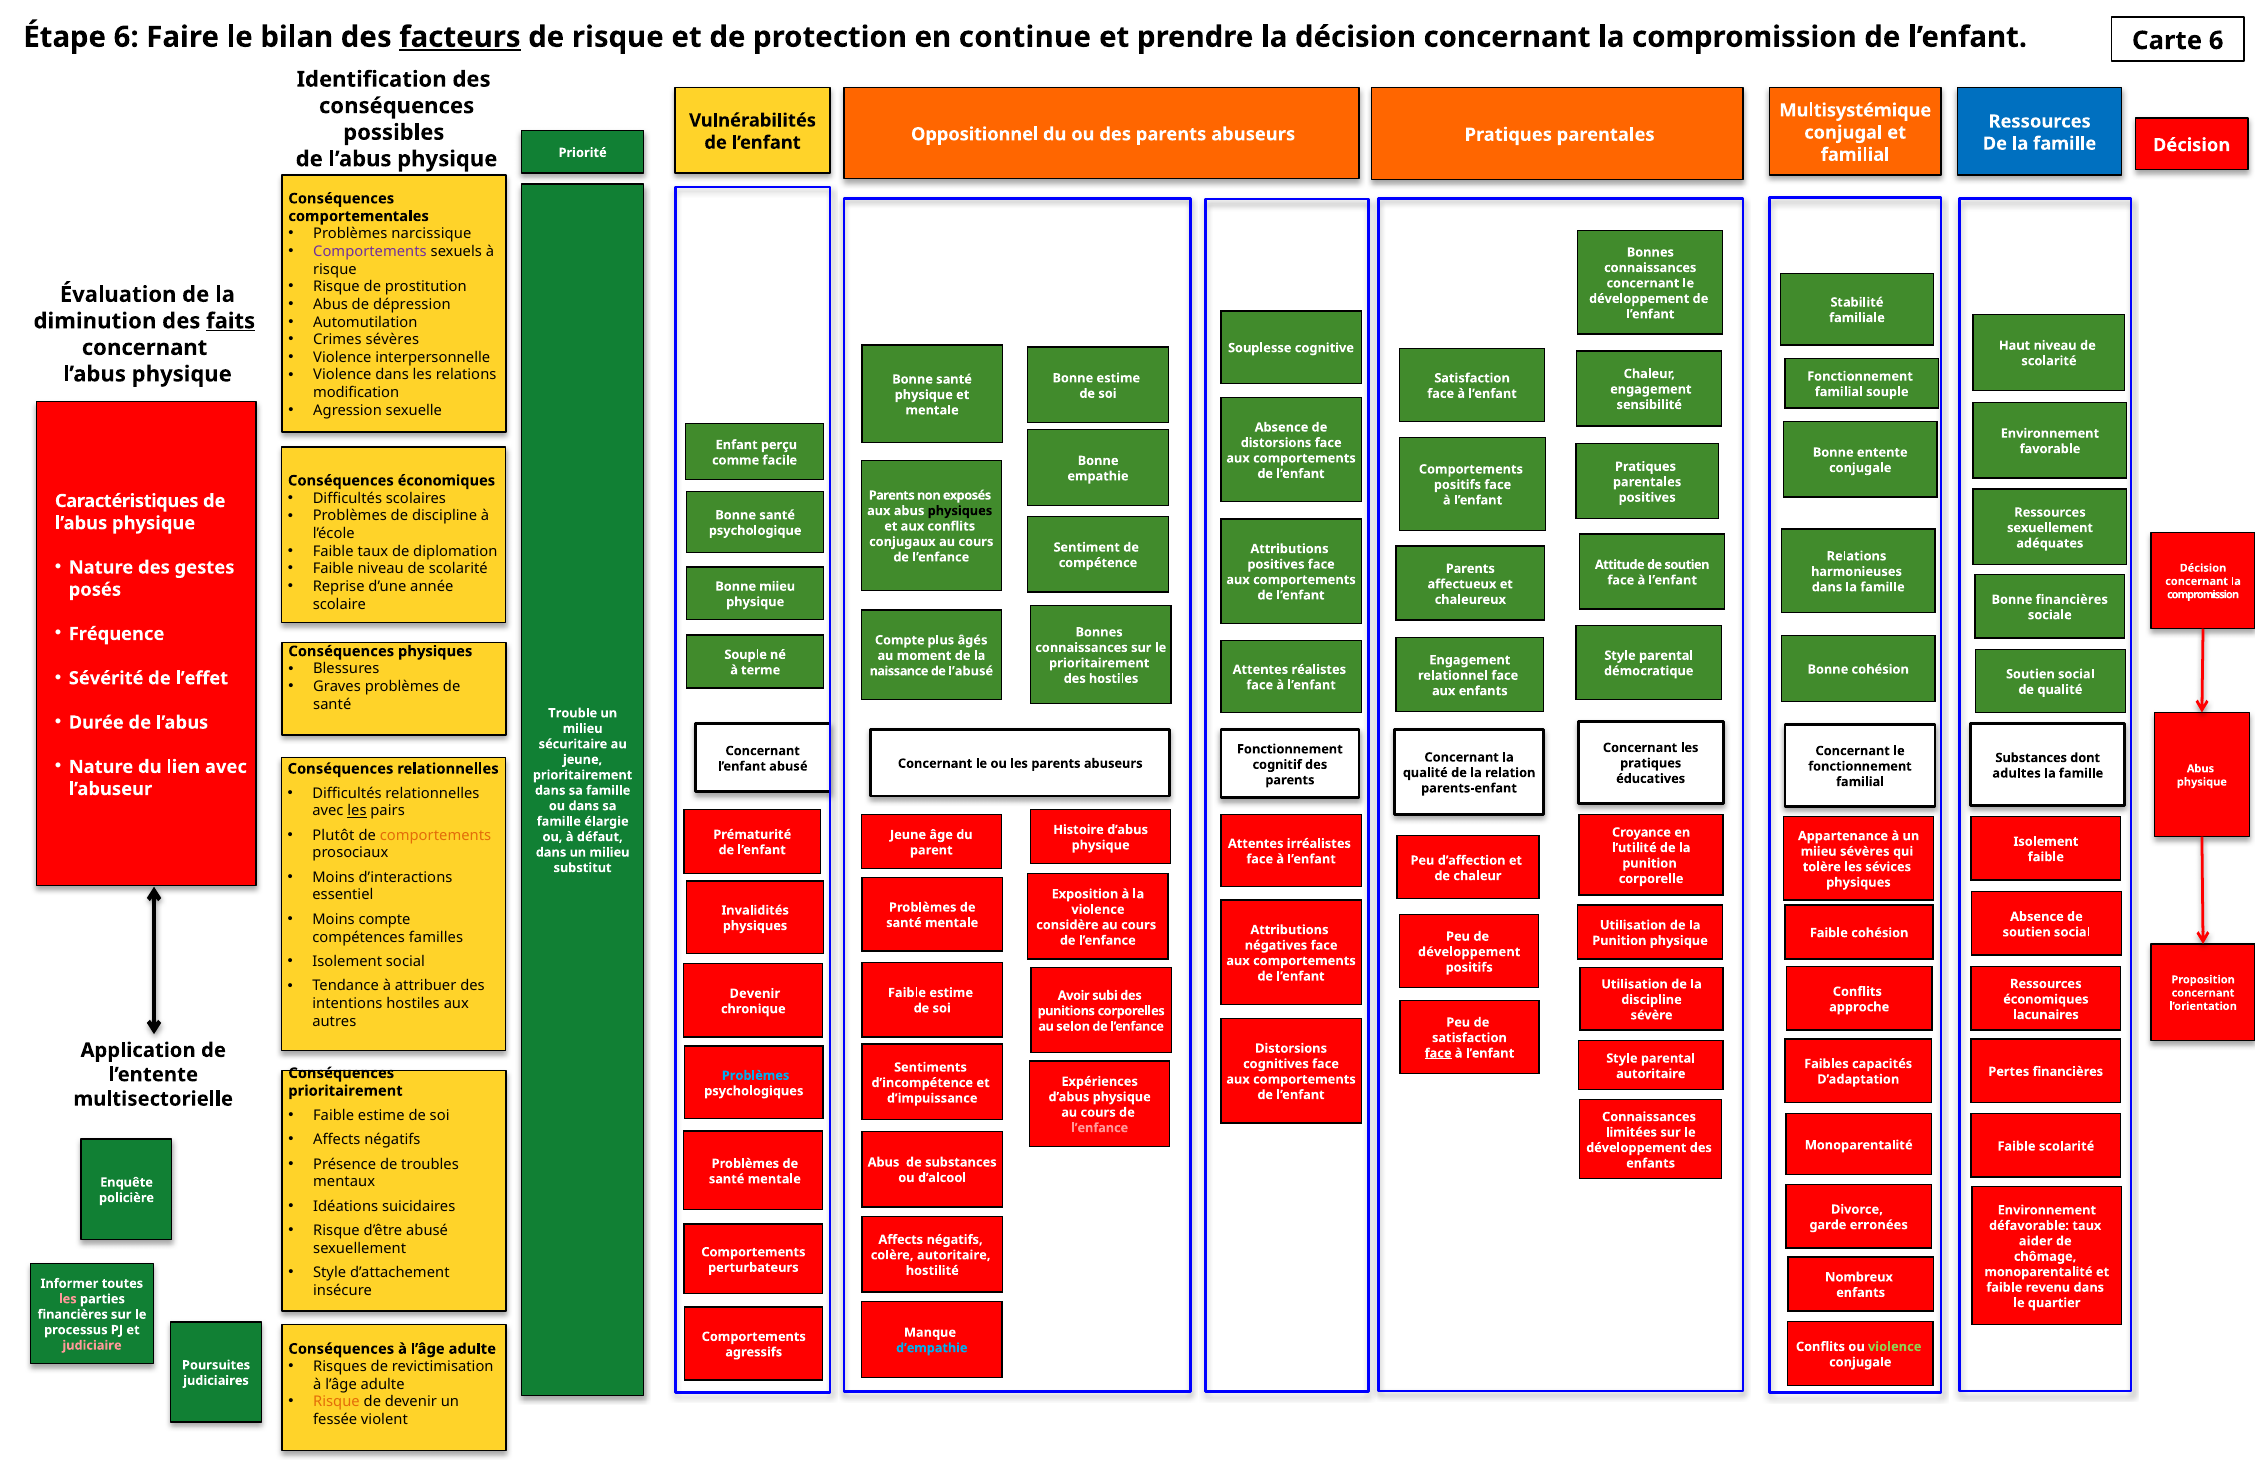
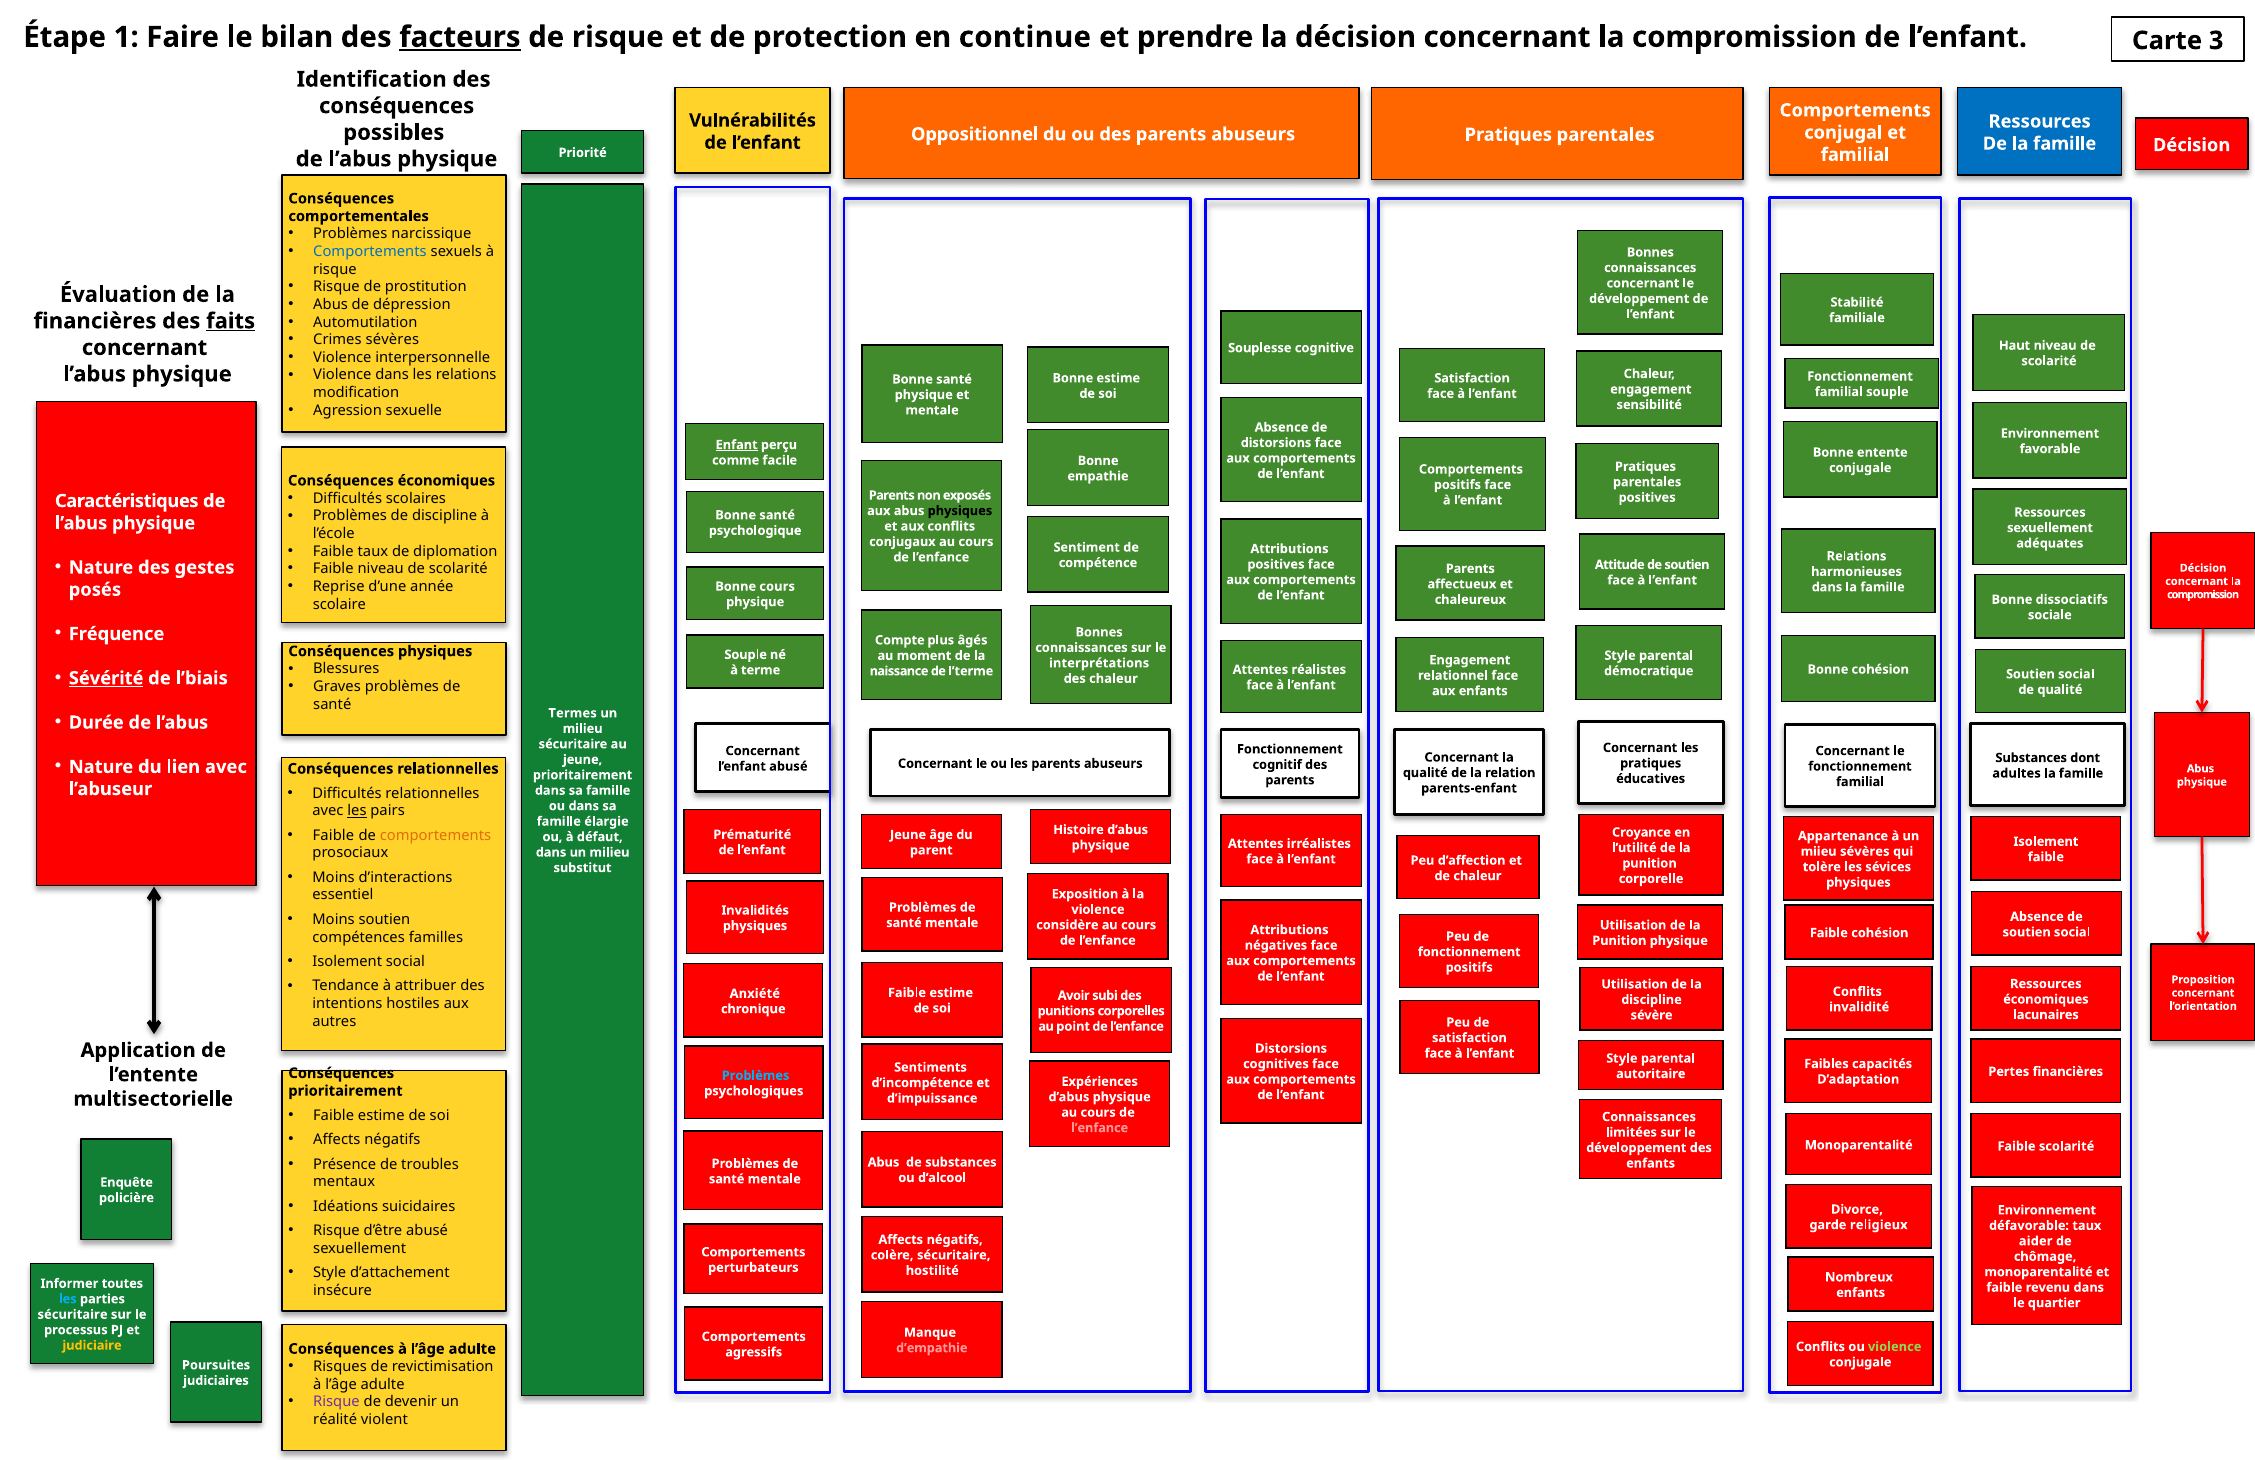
Étape 6: 6 -> 1 (126, 37)
Carte 6: 6 -> 3 (2216, 41)
Multisystémique: Multisystémique -> Comportements (1855, 110)
Comportements colour: purple -> blue (370, 251)
diminution: diminution -> financières (95, 321)
Enfant underline: none -> present (737, 445)
Bonne miieu: miieu -> cours (777, 586)
Bonne financières: financières -> dissociatifs (2072, 599)
prioritairement: prioritairement -> interprétations (1099, 663)
Sévérité underline: none -> present (106, 678)
l’effet: l’effet -> l’biais (202, 678)
l’abusé: l’abusé -> l’terme (971, 671)
des hostiles: hostiles -> chaleur (1113, 678)
Trouble: Trouble -> Termes (573, 713)
Plutôt: Plutôt -> Faible (333, 835)
Moins compte: compte -> soutien (384, 919)
développement: développement -> fonctionnement (1469, 952)
Devenir: Devenir -> Anxiété (755, 993)
approche: approche -> invalidité (1859, 1007)
selon: selon -> point (1073, 1026)
face underline: present -> none (1438, 1053)
erronées: erronées -> religieux (1879, 1224)
colère autoritaire: autoritaire -> sécuritaire (954, 1255)
les colour: pink -> light blue (68, 1299)
financières: financières -> sécuritaire (73, 1314)
judiciaire colour: pink -> yellow (92, 1345)
d’empathie colour: light blue -> pink (932, 1347)
Risque colour: orange -> purple (336, 1401)
fessée: fessée -> réalité (335, 1419)
